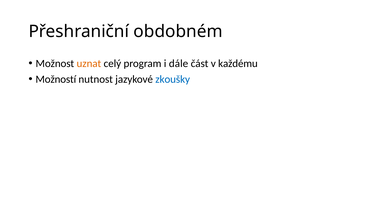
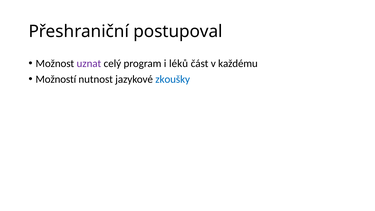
obdobném: obdobném -> postupoval (178, 32)
uznat colour: orange -> purple (89, 63)
dále: dále -> léků (179, 63)
